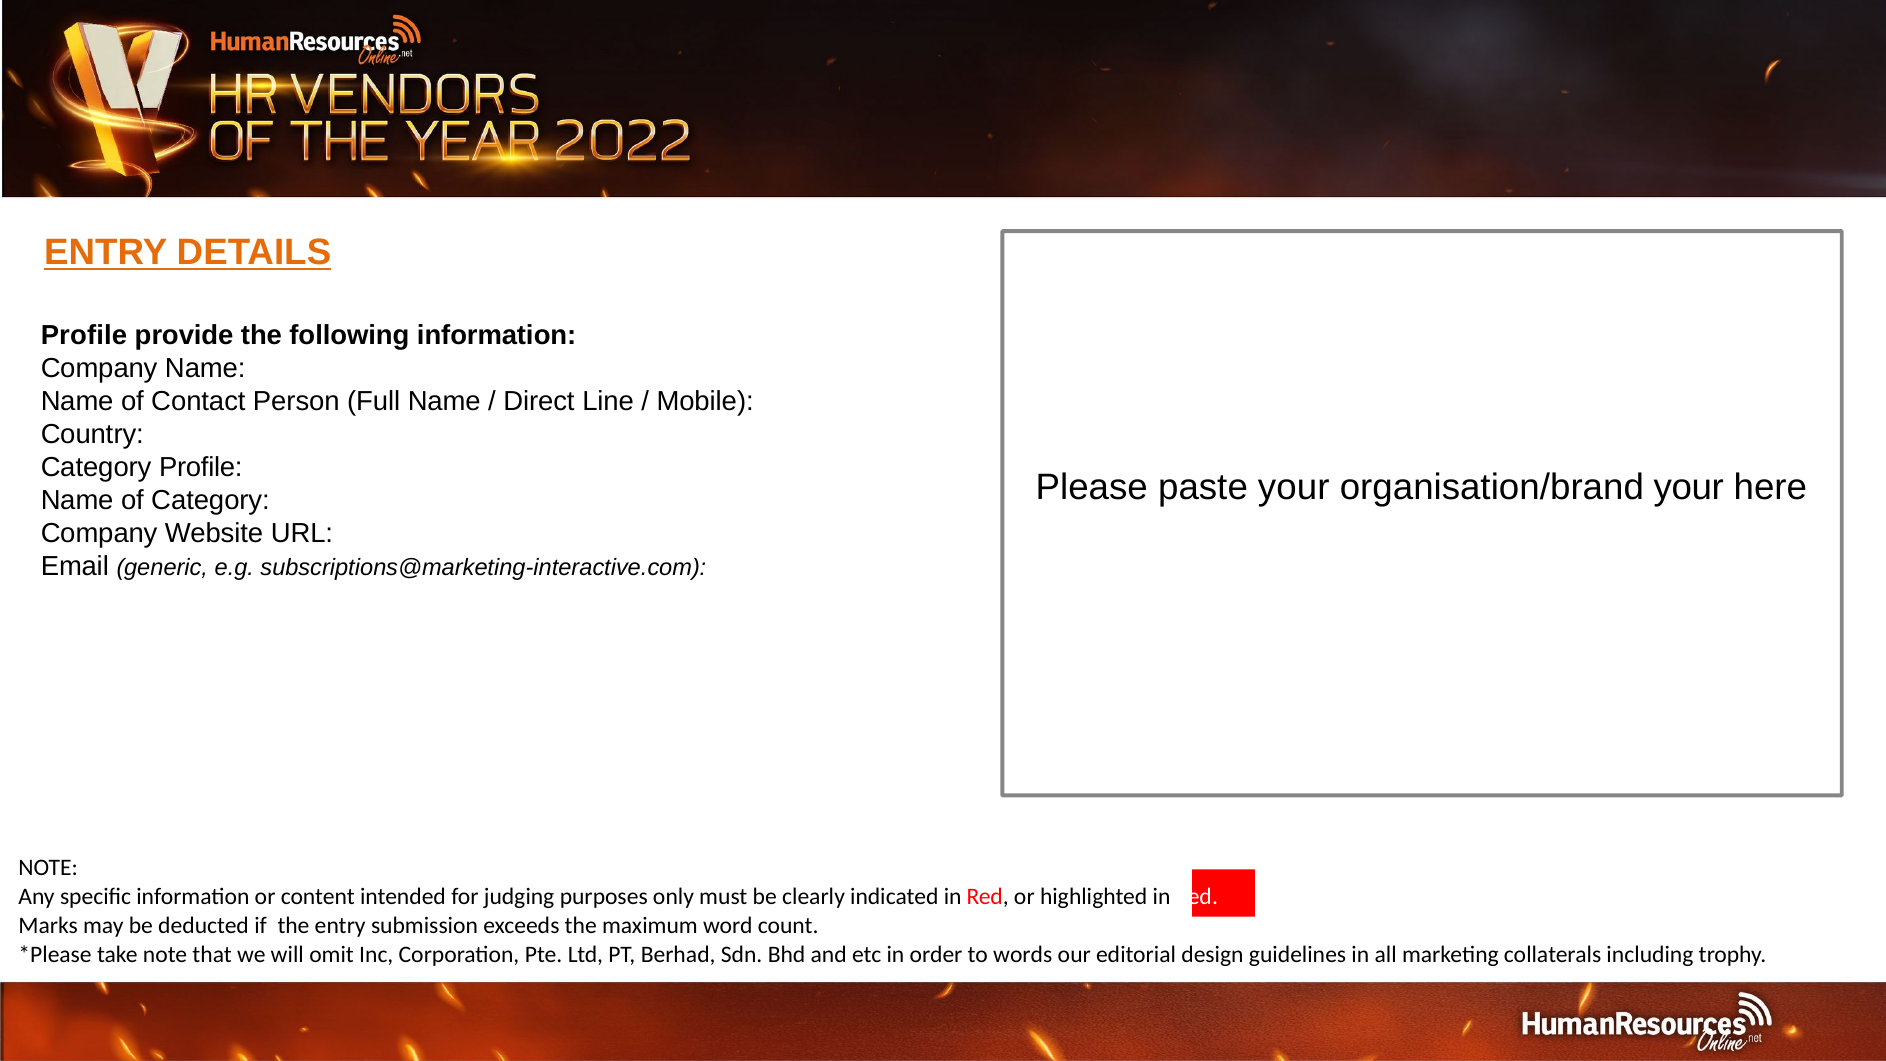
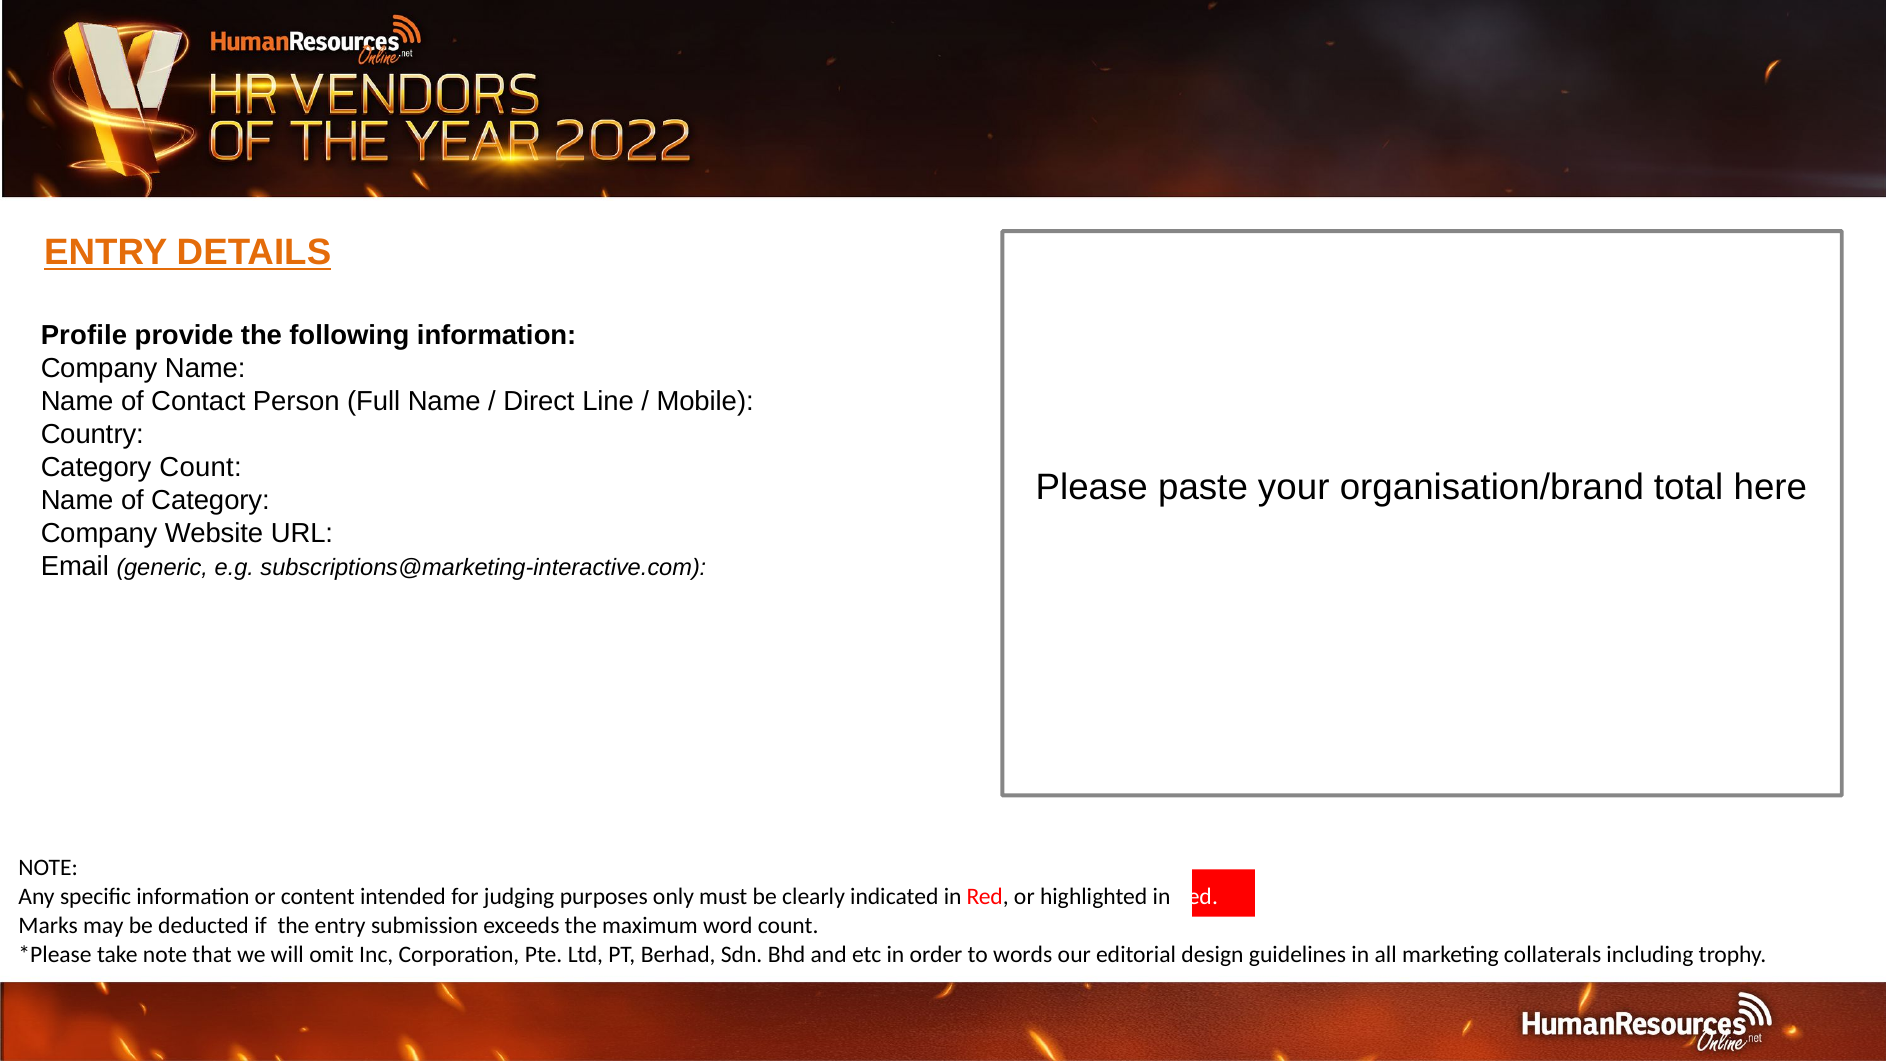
Category Profile: Profile -> Count (201, 467)
organisation/brand your: your -> total (1689, 488)
